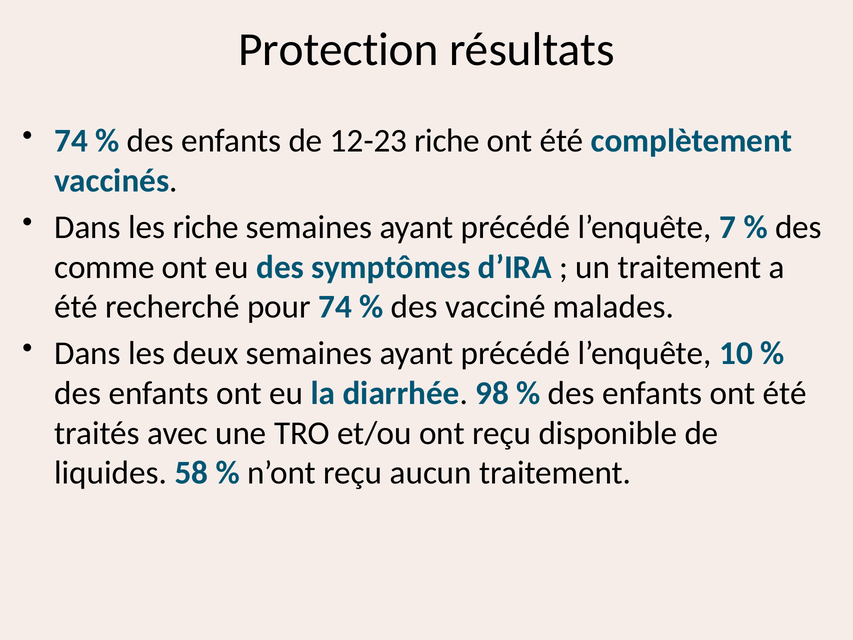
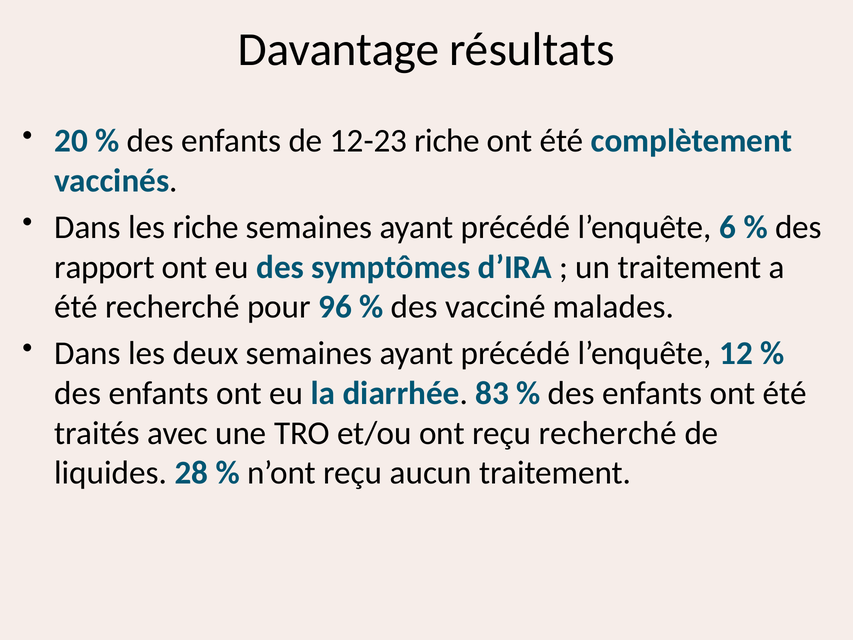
Protection: Protection -> Davantage (339, 49)
74: 74 -> 20 (71, 141)
7: 7 -> 6 (728, 227)
comme: comme -> rapport (105, 267)
pour 74: 74 -> 96 (335, 307)
10: 10 -> 12 (736, 353)
98: 98 -> 83 (492, 393)
reçu disponible: disponible -> recherché (608, 433)
58: 58 -> 28 (191, 473)
